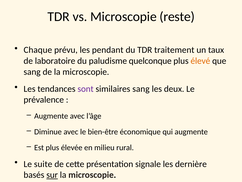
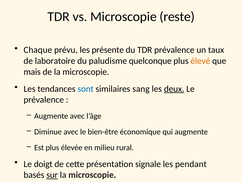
pendant: pendant -> présente (108, 50)
TDR traitement: traitement -> prévalence (174, 50)
sang: sang -> mais (32, 72)
sont colour: purple -> blue (86, 89)
deux underline: none -> present (174, 89)
suite: suite -> doigt (43, 164)
dernière: dernière -> pendant (191, 164)
